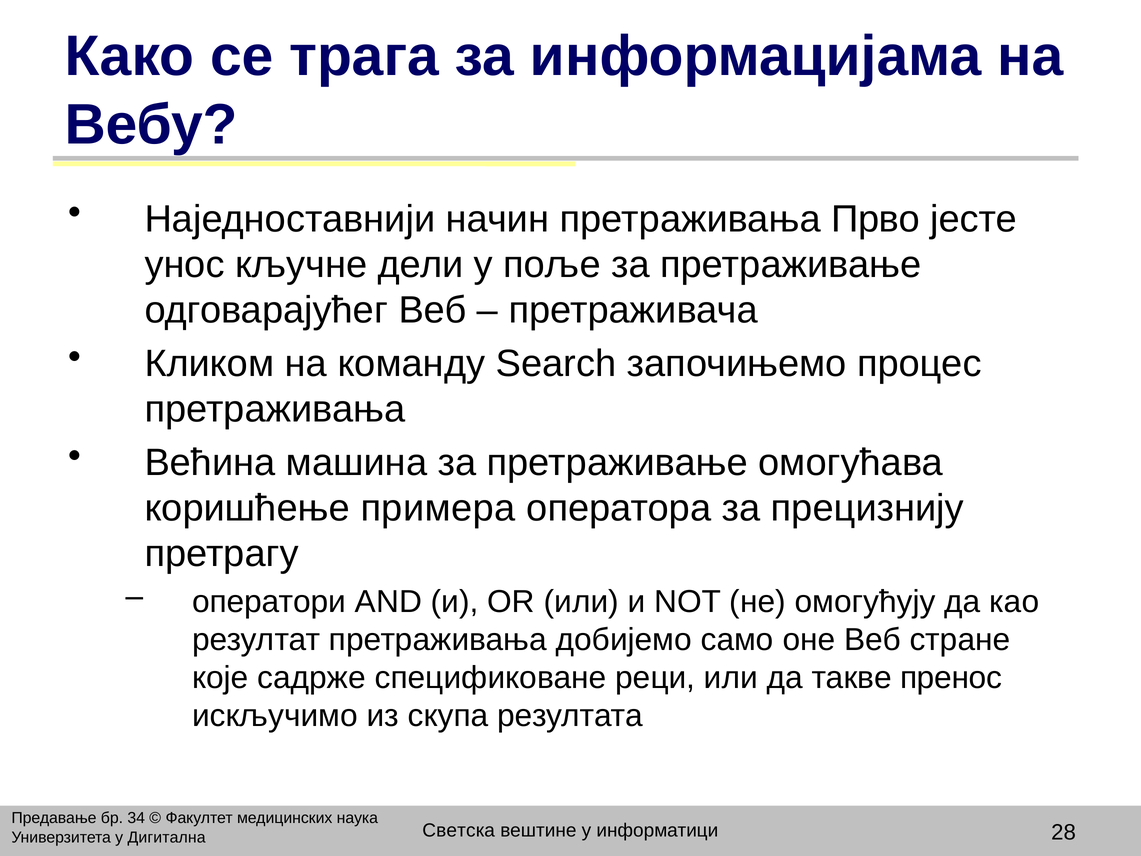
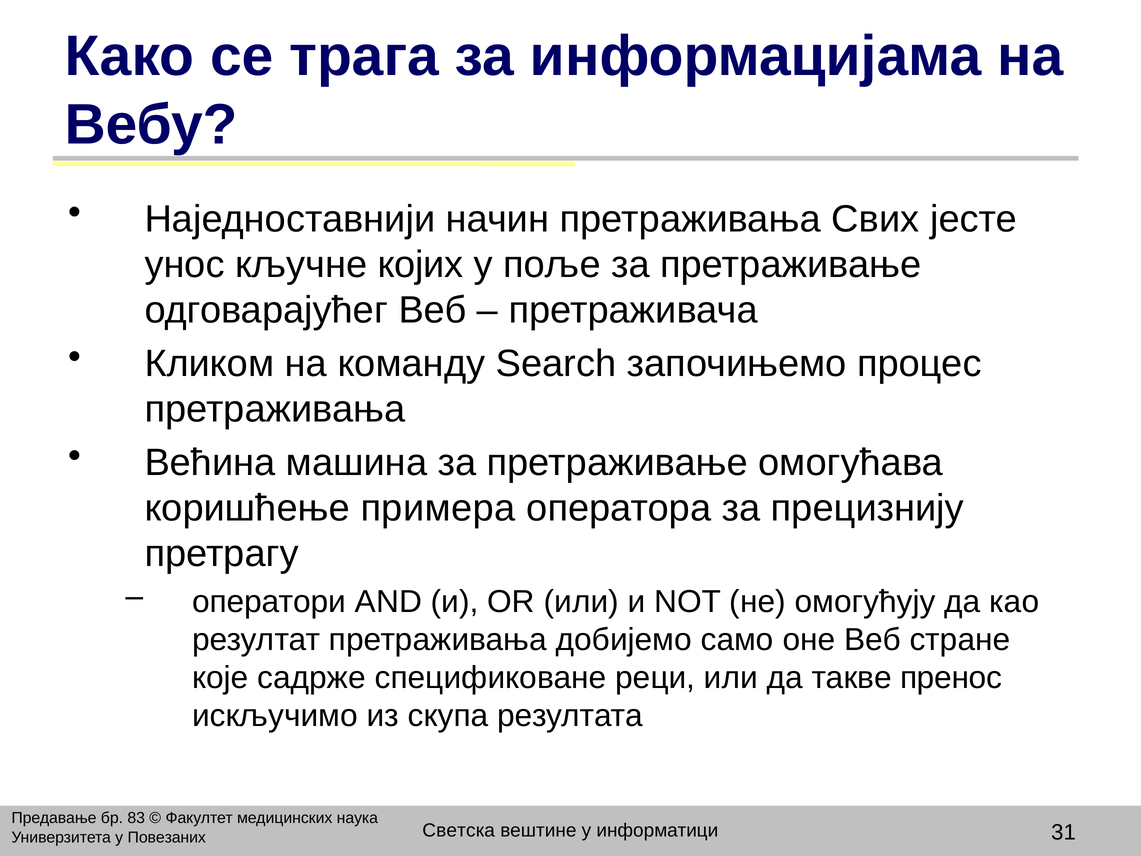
Прво: Прво -> Свих (875, 219)
дели: дели -> којих (421, 265)
34: 34 -> 83 (136, 818)
28: 28 -> 31 (1064, 832)
Дигитална: Дигитална -> Повезаних (167, 837)
